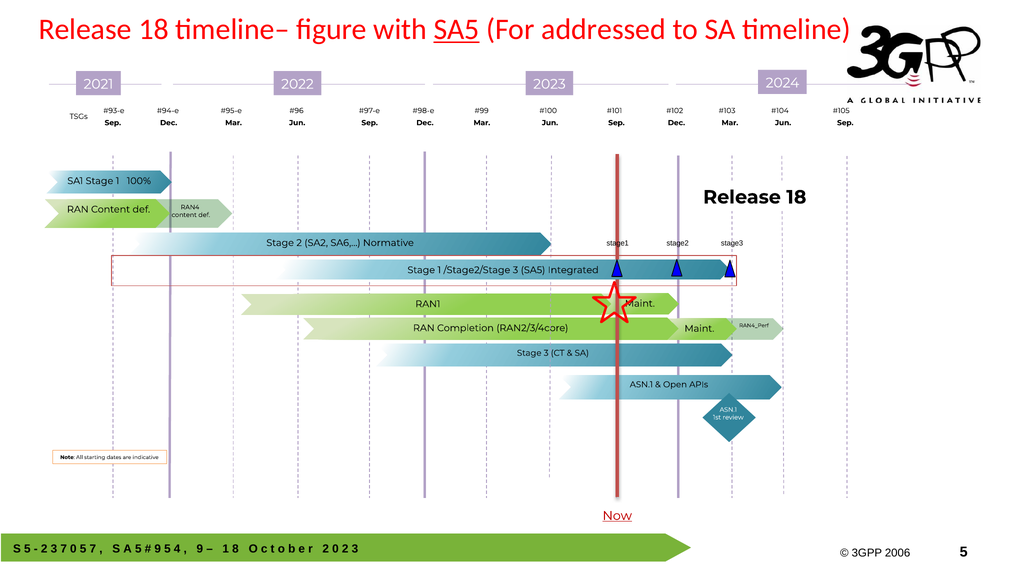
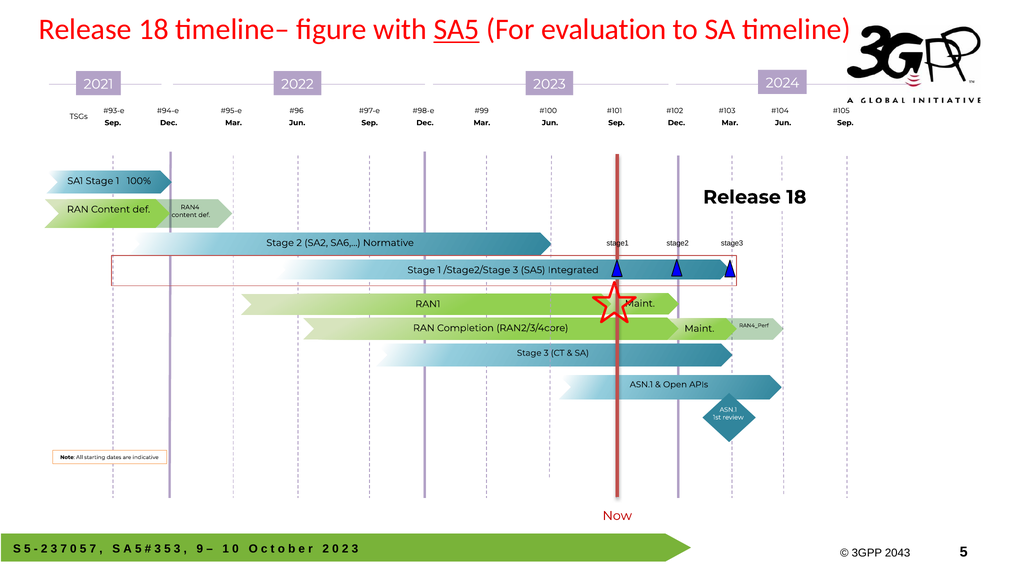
addressed: addressed -> evaluation (604, 29)
Now underline: present -> none (617, 516)
9: 9 -> 3 (158, 549)
4: 4 -> 3 (177, 549)
1 8: 8 -> 0 (236, 549)
2006: 2006 -> 2043 (898, 554)
